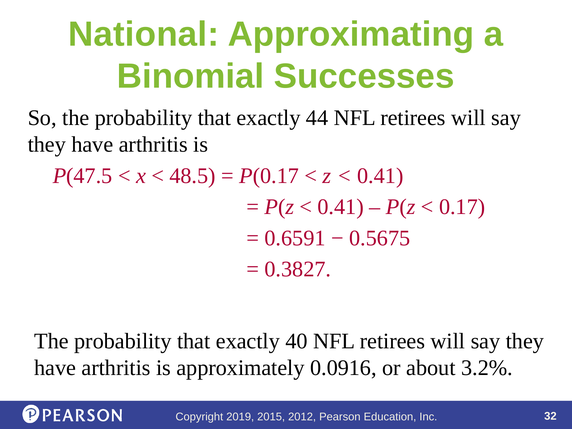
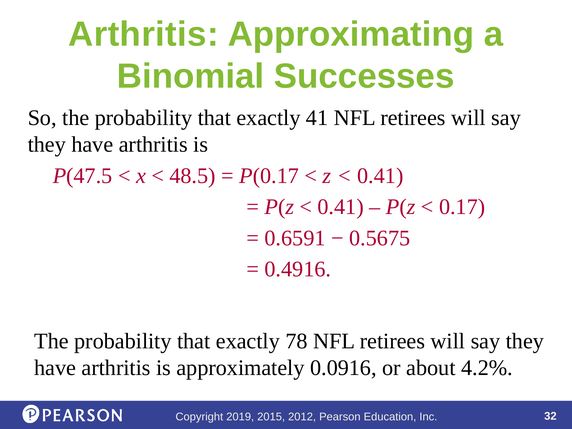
National: National -> Arthritis (143, 34)
44: 44 -> 41 (317, 118)
0.3827: 0.3827 -> 0.4916 (298, 269)
40: 40 -> 78 (297, 341)
3.2%: 3.2% -> 4.2% (487, 368)
